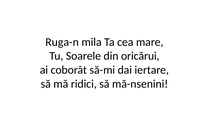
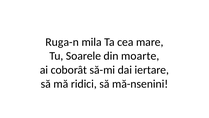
oricărui: oricărui -> moarte (140, 56)
